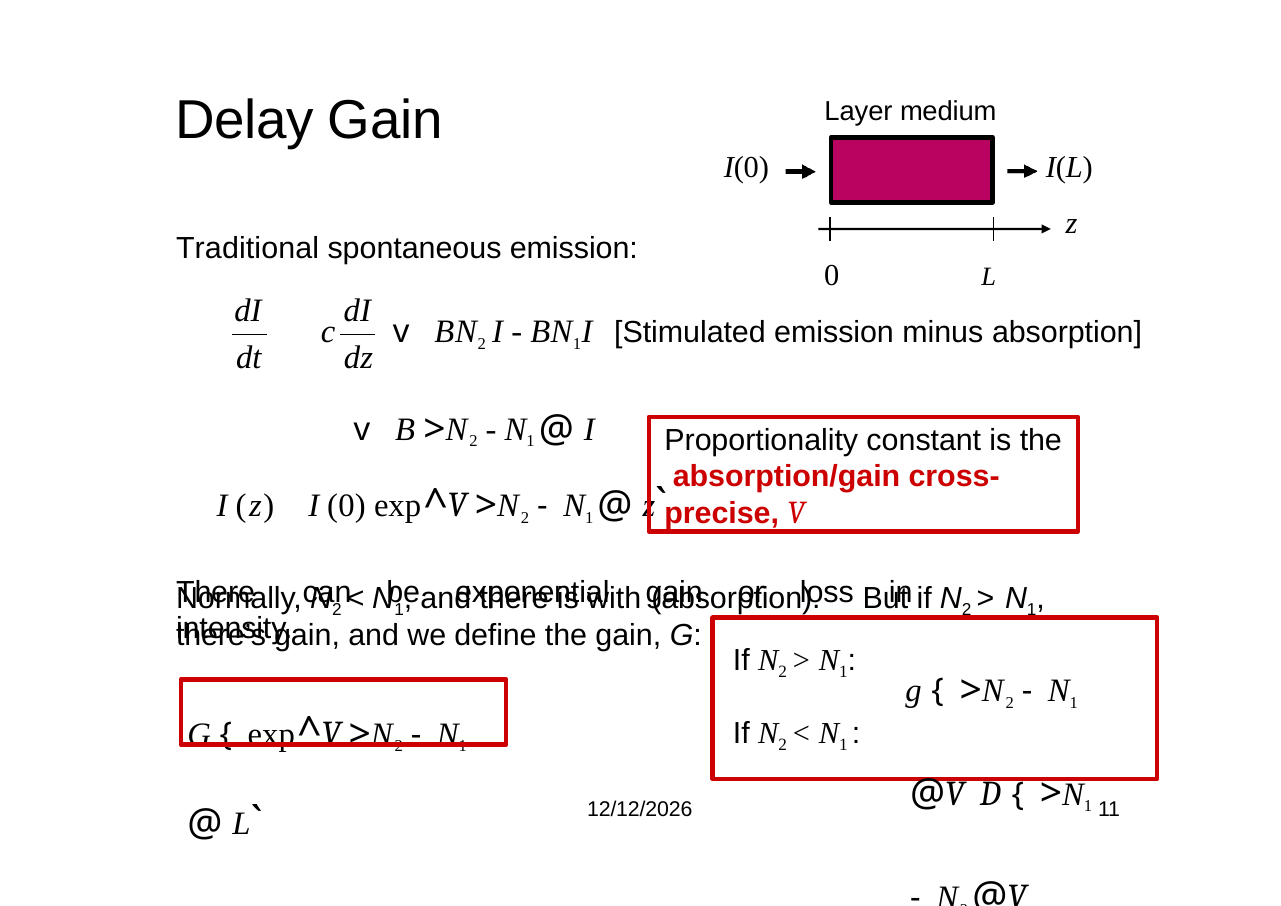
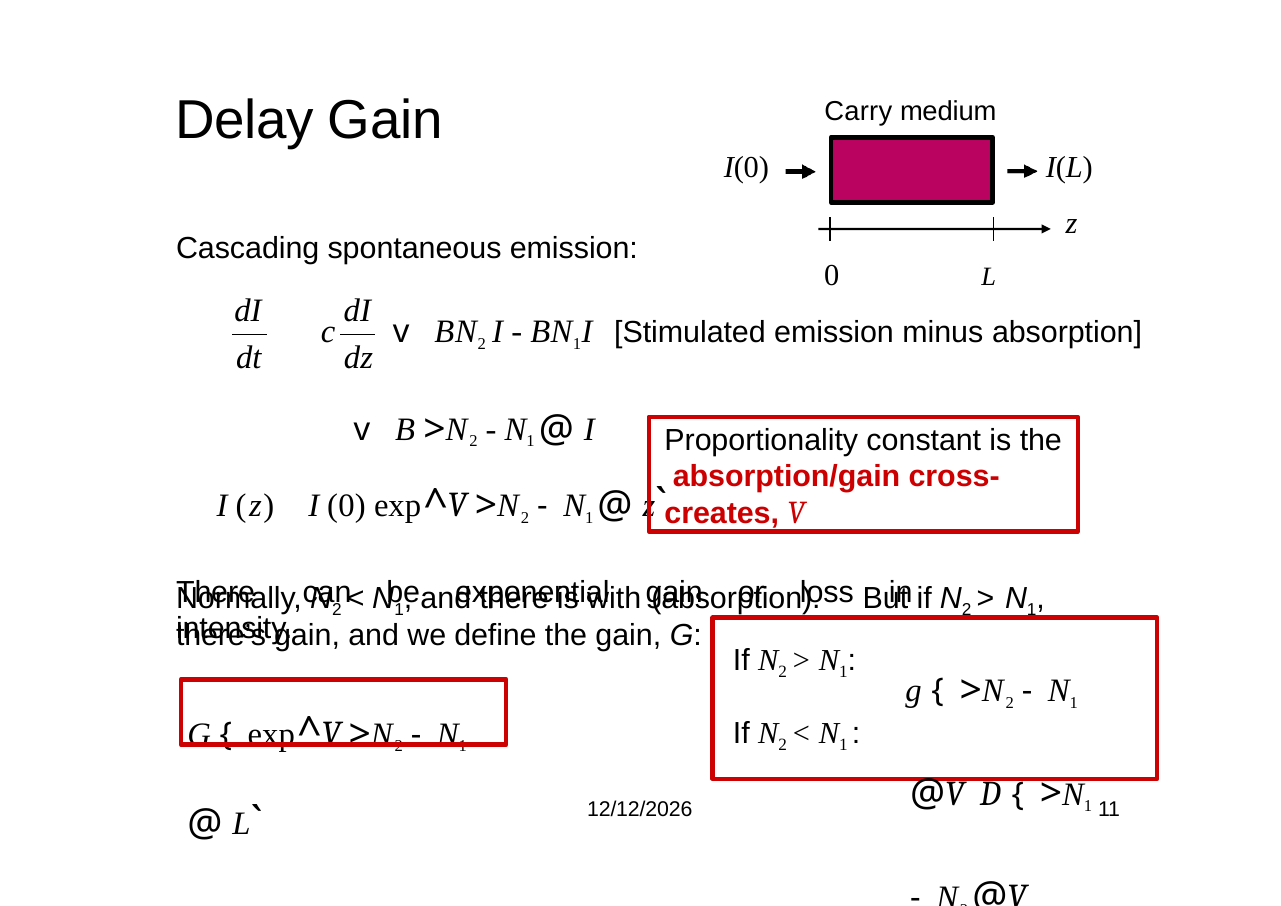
Layer: Layer -> Carry (858, 111)
Traditional: Traditional -> Cascading (248, 248)
precise: precise -> creates (722, 514)
